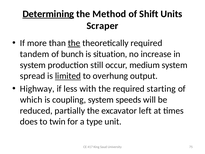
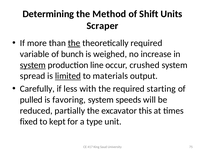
Determining underline: present -> none (48, 14)
tandem: tandem -> variable (35, 54)
situation: situation -> weighed (110, 54)
system underline: none -> present (33, 65)
still: still -> line (97, 65)
medium: medium -> crushed (145, 65)
overhung: overhung -> materials (110, 76)
Highway: Highway -> Carefully (37, 89)
which: which -> pulled (31, 100)
coupling: coupling -> favoring (69, 100)
left: left -> this (145, 111)
does: does -> fixed (29, 121)
twin: twin -> kept (57, 121)
